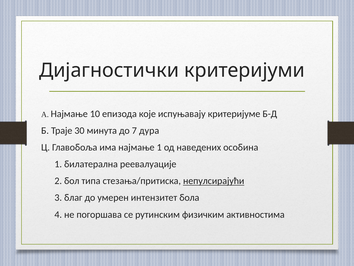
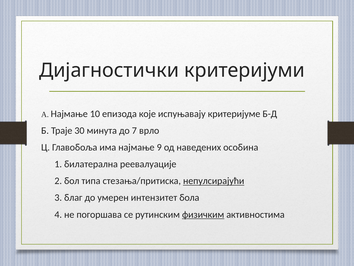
дура: дура -> врлo (149, 130)
најмање 1: 1 -> 9 (159, 147)
физичким underline: none -> present (203, 214)
